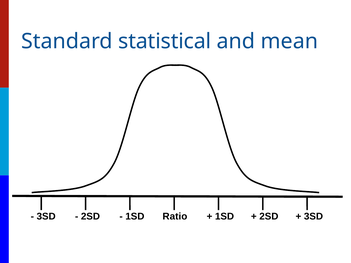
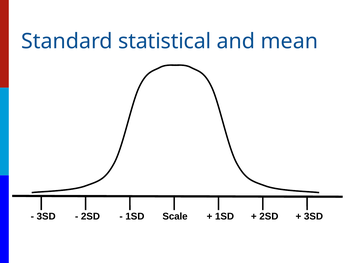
Ratio: Ratio -> Scale (175, 217)
